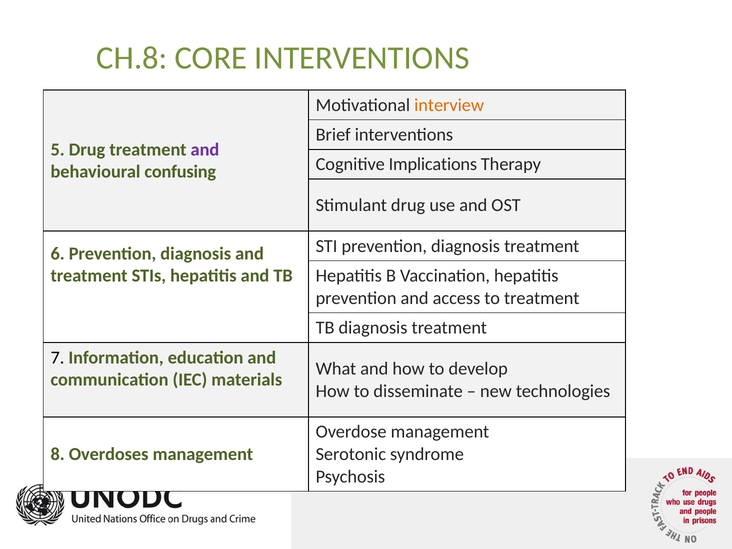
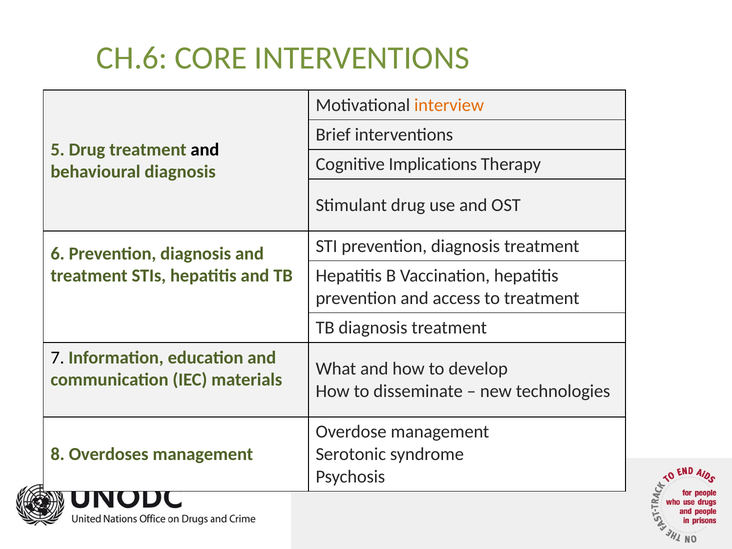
CH.8: CH.8 -> CH.6 (132, 58)
and colour: purple -> black (205, 150)
behavioural confusing: confusing -> diagnosis (180, 172)
